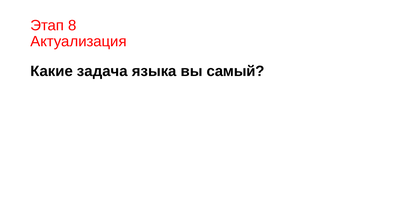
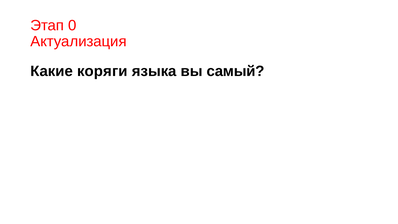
8: 8 -> 0 (72, 25)
задача: задача -> коряги (102, 71)
